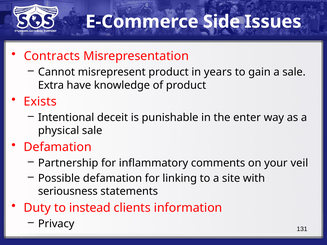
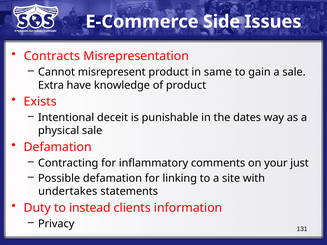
years: years -> same (218, 72)
enter: enter -> dates (247, 118)
Partnership: Partnership -> Contracting (68, 163)
veil: veil -> just (300, 163)
seriousness: seriousness -> undertakes (68, 192)
